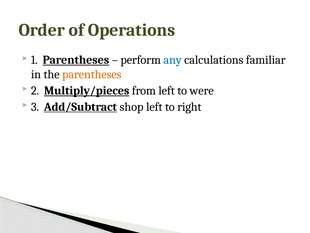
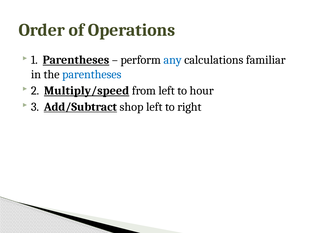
parentheses colour: orange -> blue (92, 74)
Multiply/pieces: Multiply/pieces -> Multiply/speed (87, 90)
were: were -> hour (202, 90)
